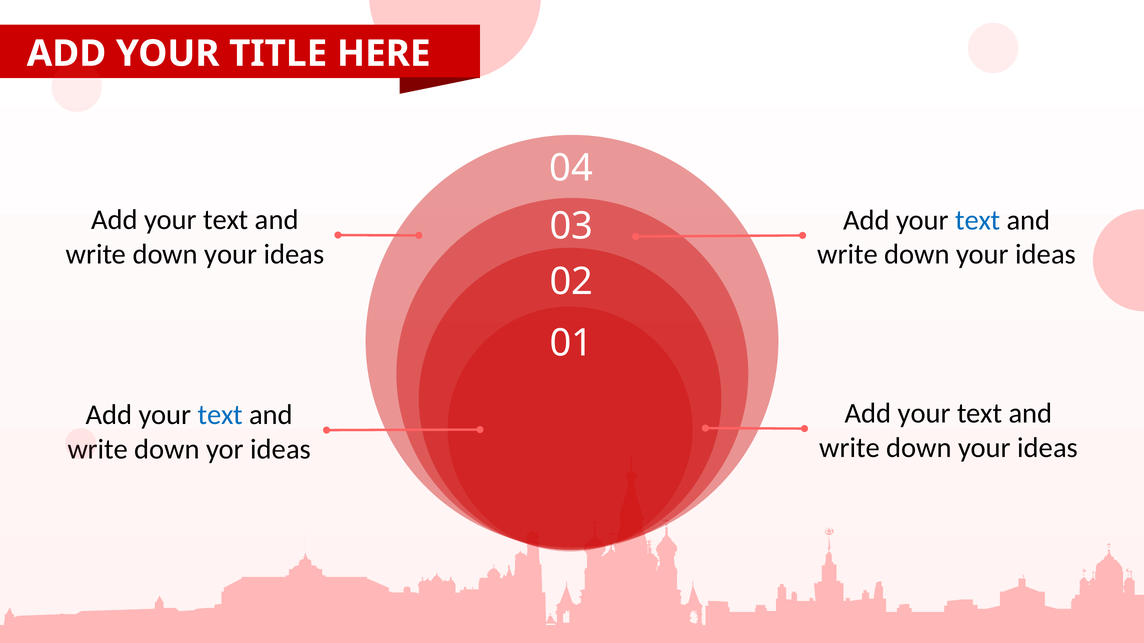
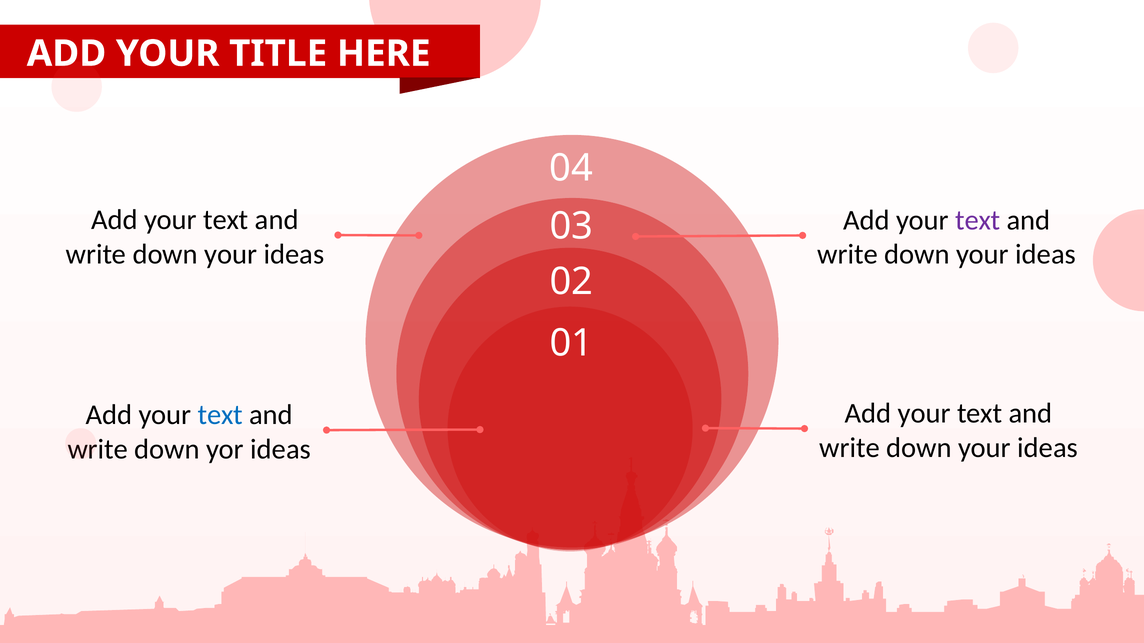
text colour: blue -> purple (978, 220)
